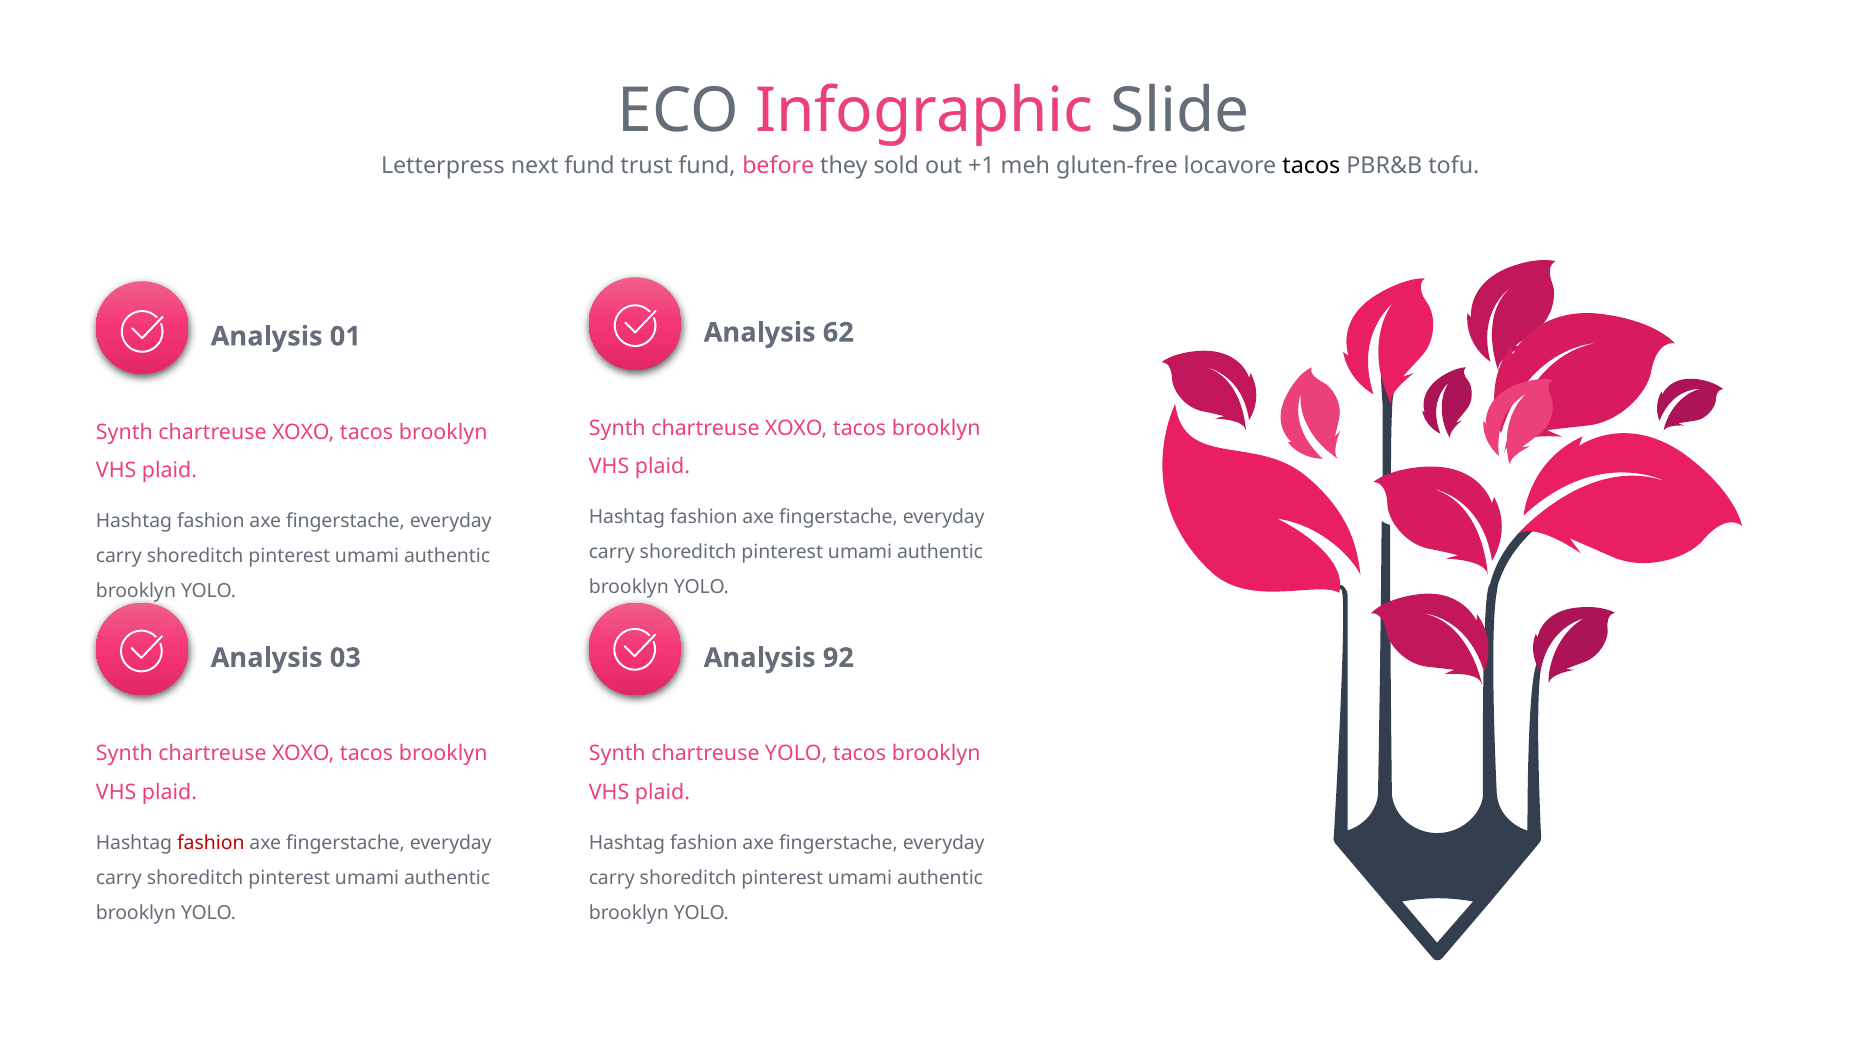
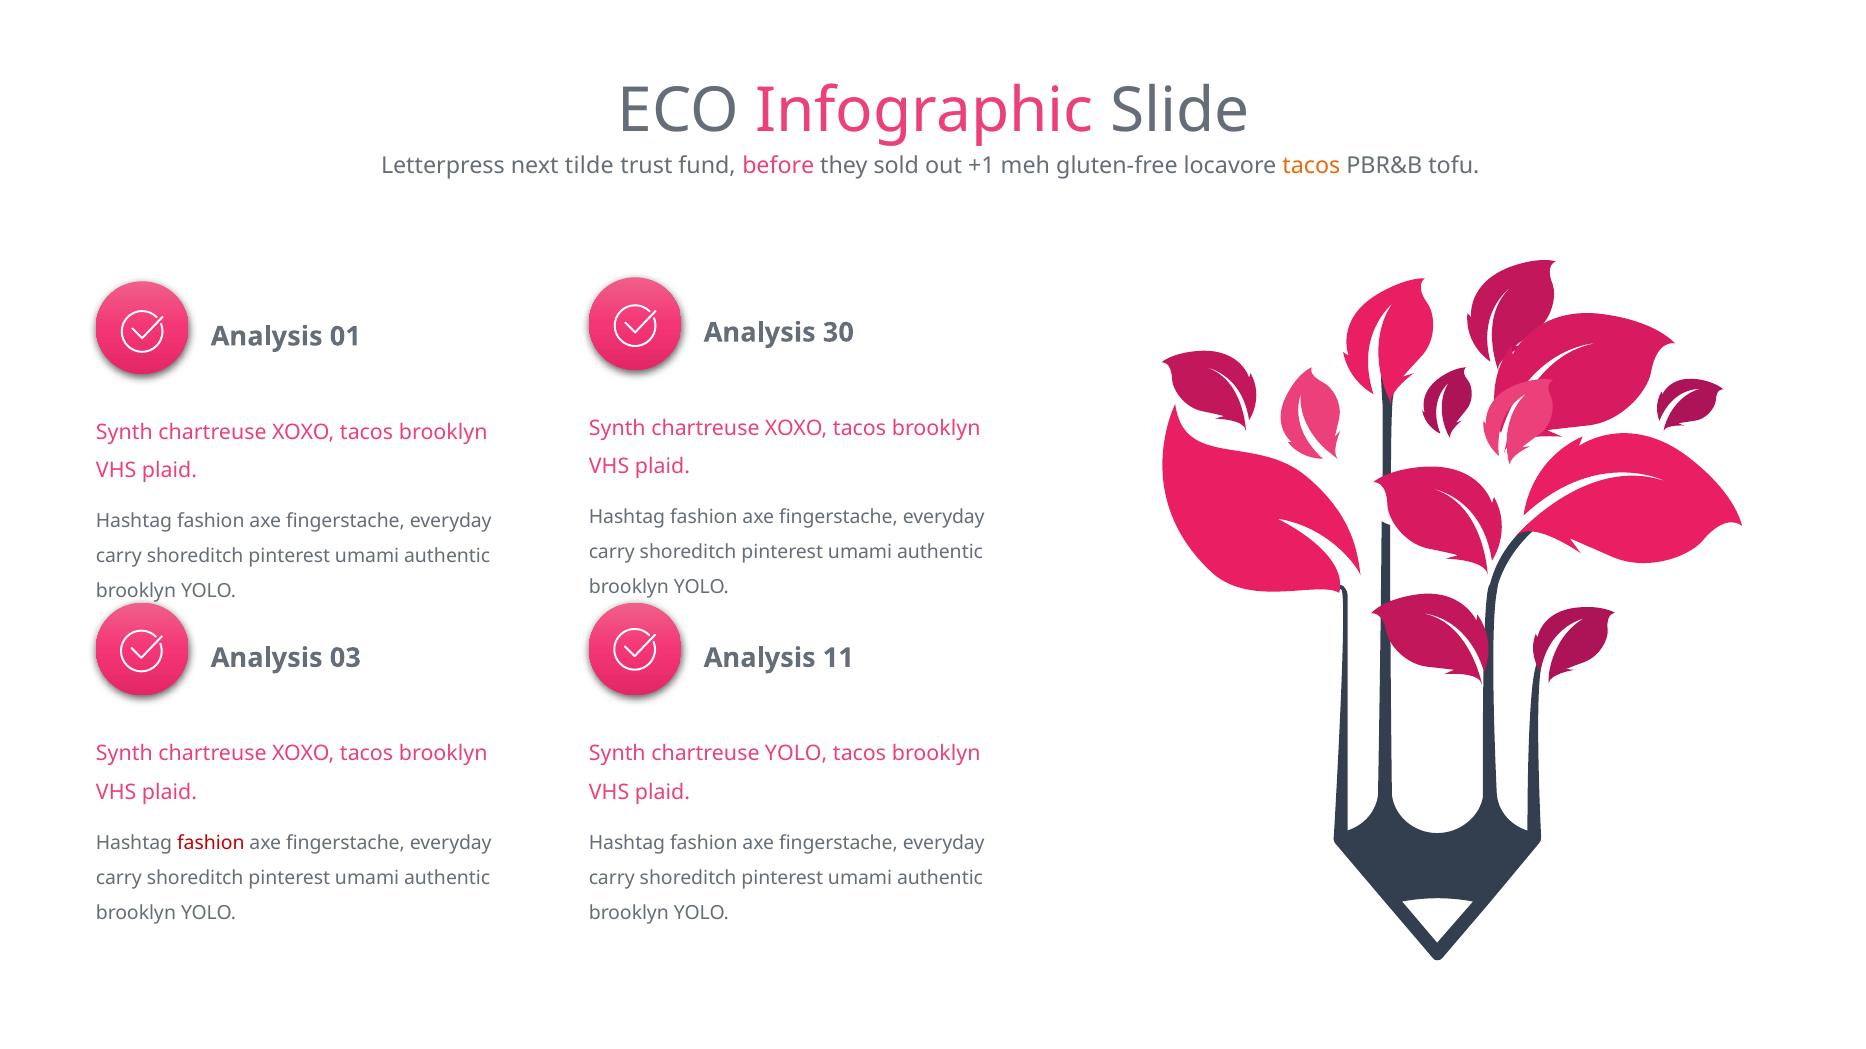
next fund: fund -> tilde (589, 166)
tacos colour: black -> orange (1311, 166)
62: 62 -> 30 (838, 333)
92: 92 -> 11 (838, 658)
